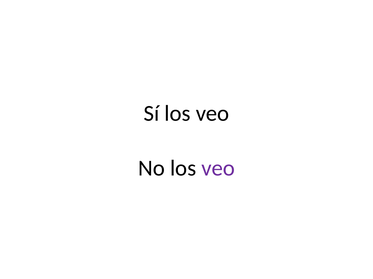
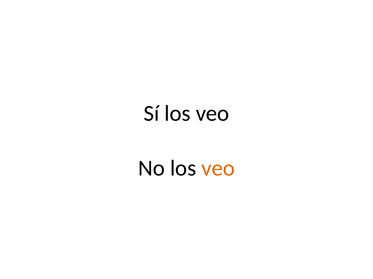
veo colour: purple -> orange (218, 168)
